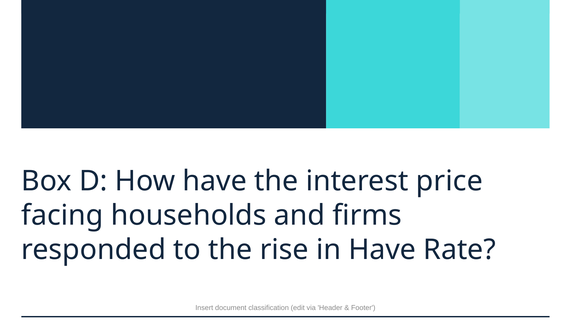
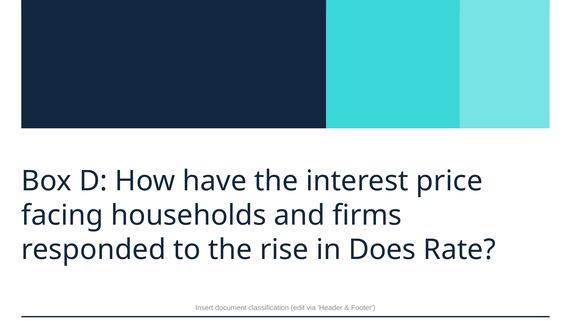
in Have: Have -> Does (382, 250)
